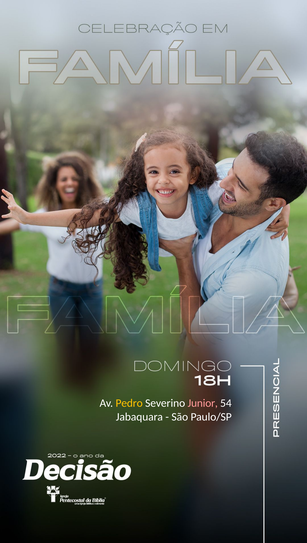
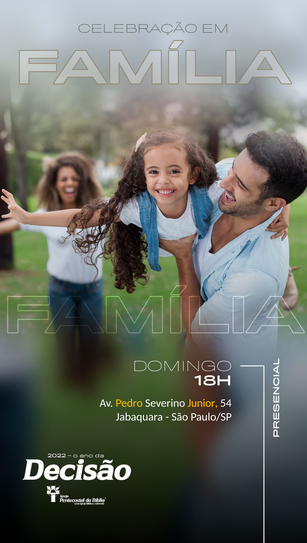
Junior colour: pink -> yellow (203, 403)
